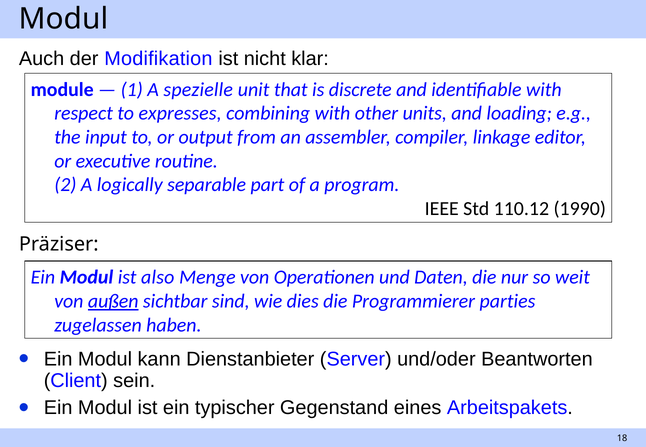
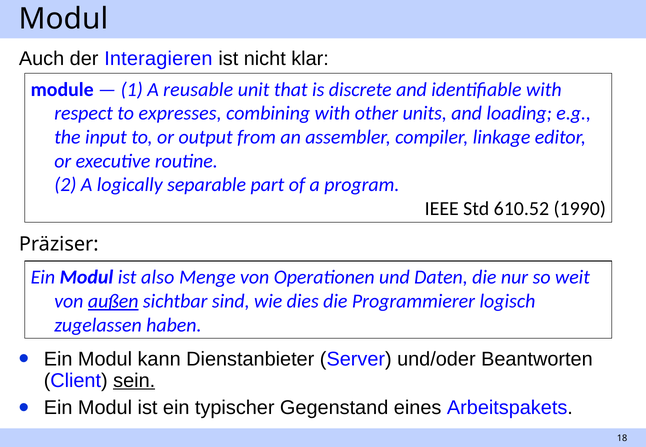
Modifikation: Modifikation -> Interagieren (158, 59)
spezielle: spezielle -> reusable (198, 90)
110.12: 110.12 -> 610.52 (521, 209)
parties: parties -> logisch (507, 301)
sein underline: none -> present (134, 381)
